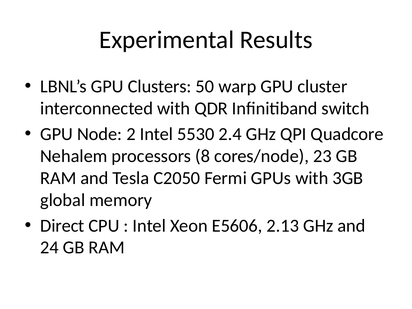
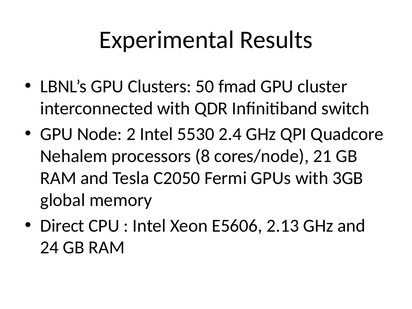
warp: warp -> fmad (237, 86)
23: 23 -> 21 (322, 156)
